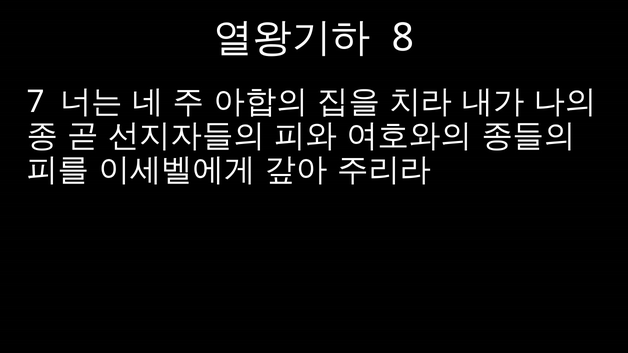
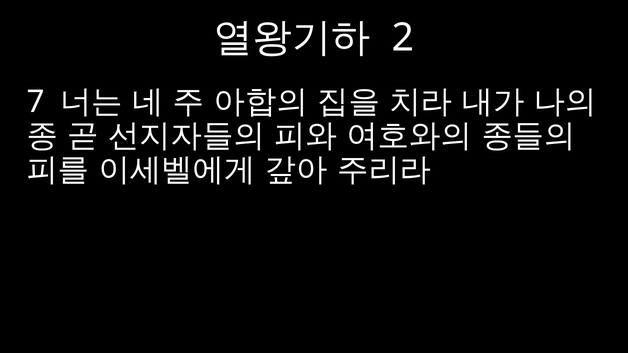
8: 8 -> 2 (403, 38)
